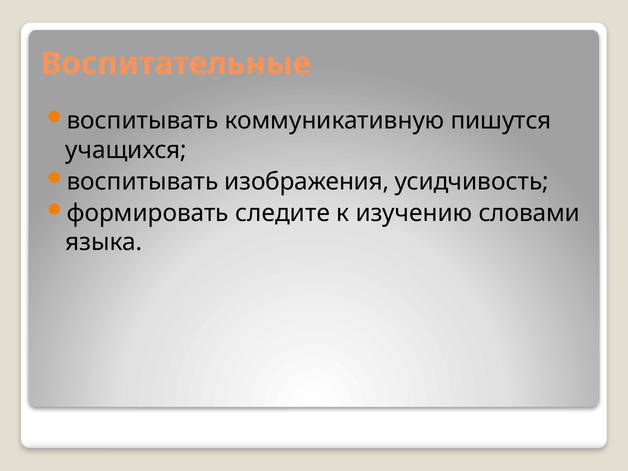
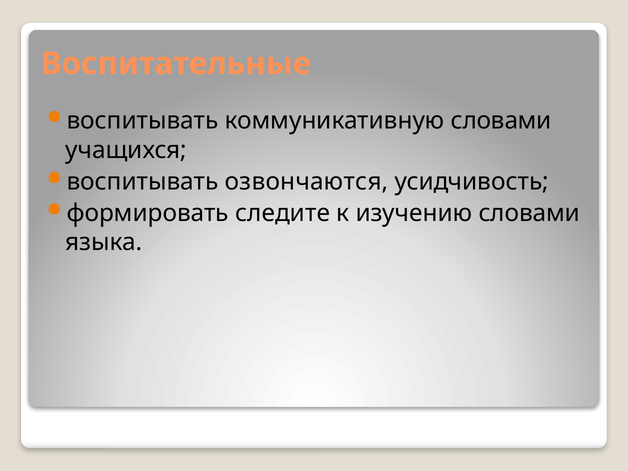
коммуникативную пишутся: пишутся -> словами (501, 121)
изображения: изображения -> озвончаются (307, 182)
